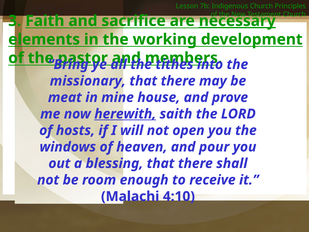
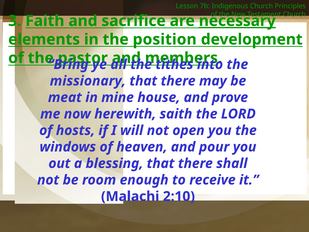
working: working -> position (165, 39)
herewith underline: present -> none (125, 114)
4:10: 4:10 -> 2:10 (179, 196)
